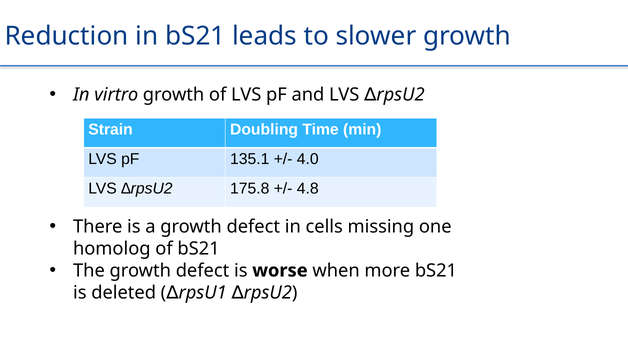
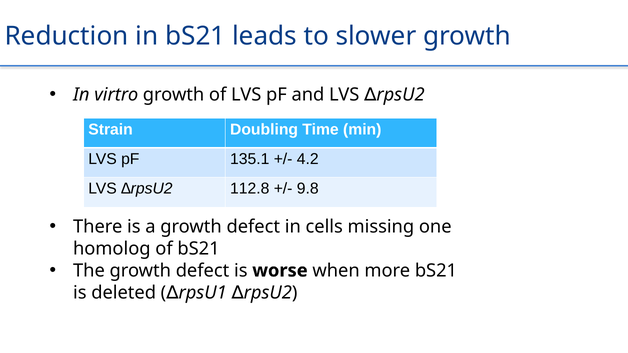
4.0: 4.0 -> 4.2 (308, 159)
175.8: 175.8 -> 112.8 (250, 189)
4.8: 4.8 -> 9.8 (308, 189)
